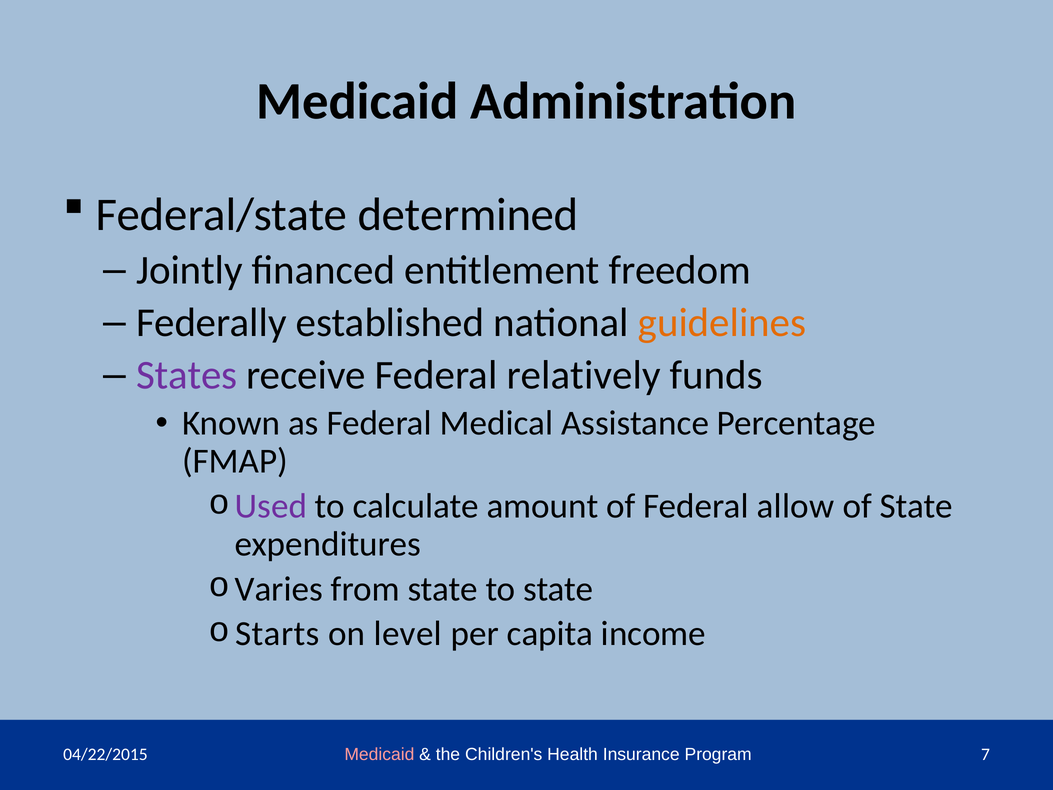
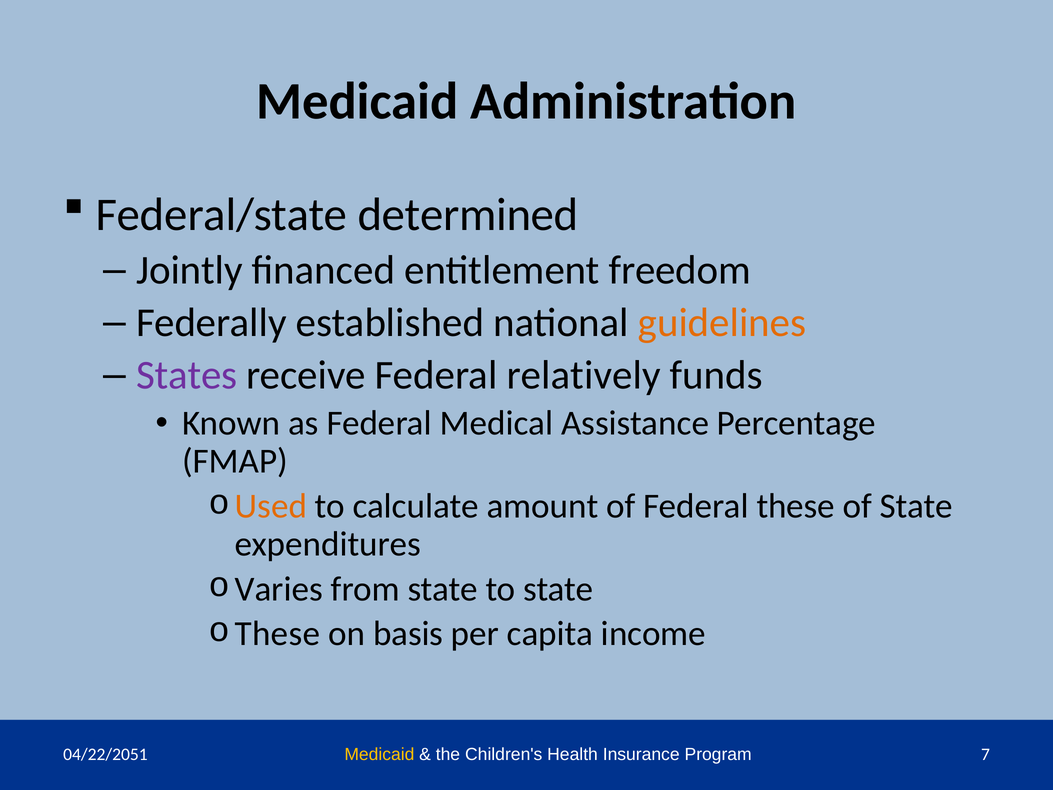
Used colour: purple -> orange (271, 506)
Federal allow: allow -> these (796, 506)
Starts: Starts -> These (277, 634)
level: level -> basis (408, 634)
Medicaid colour: pink -> yellow (379, 754)
04/22/2015: 04/22/2015 -> 04/22/2051 (105, 754)
